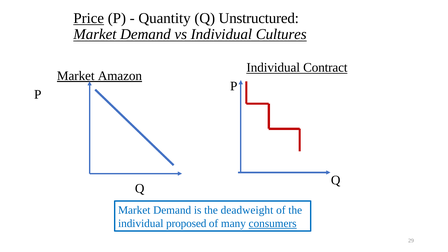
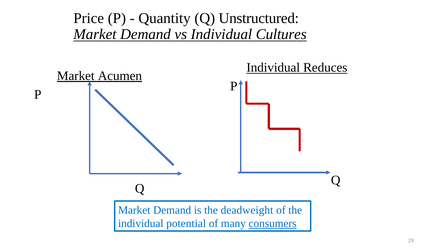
Price underline: present -> none (89, 18)
Contract: Contract -> Reduces (325, 67)
Amazon: Amazon -> Acumen (120, 76)
proposed: proposed -> potential (186, 223)
